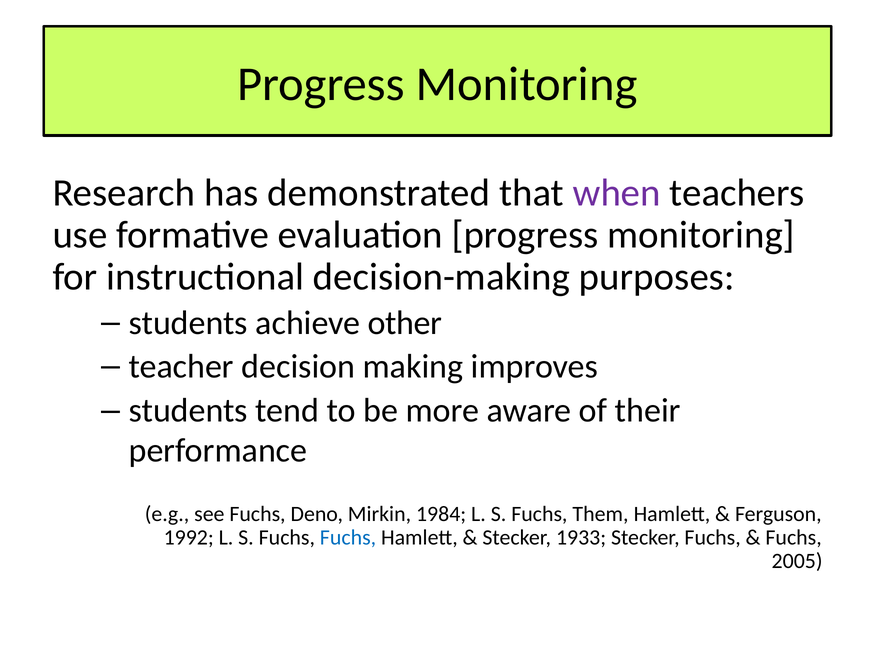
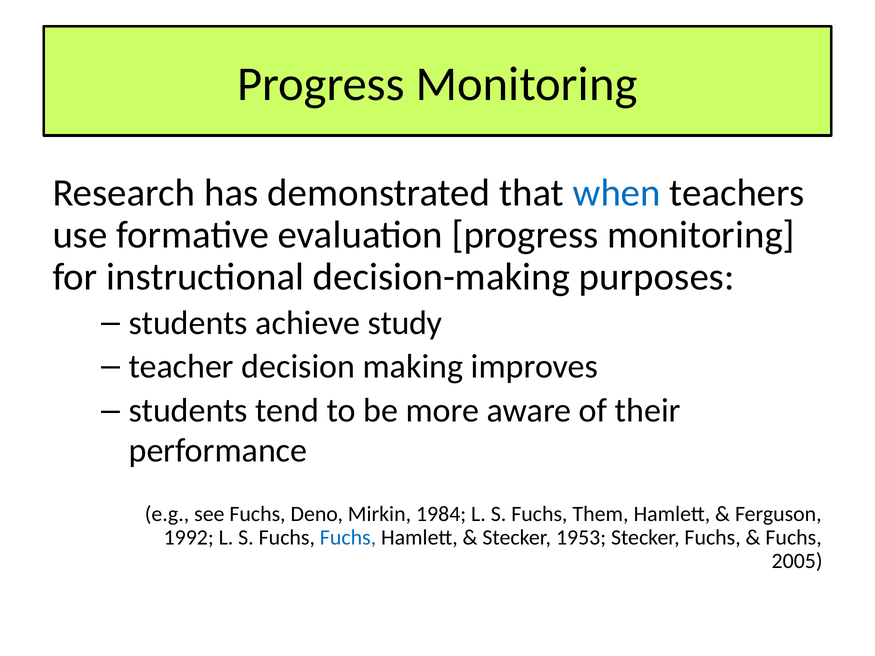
when colour: purple -> blue (617, 193)
other: other -> study (405, 323)
1933: 1933 -> 1953 (581, 538)
